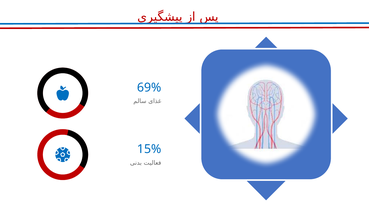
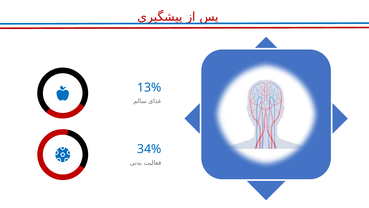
69%: 69% -> 13% (149, 87)
15%: 15% -> 34% (149, 149)
